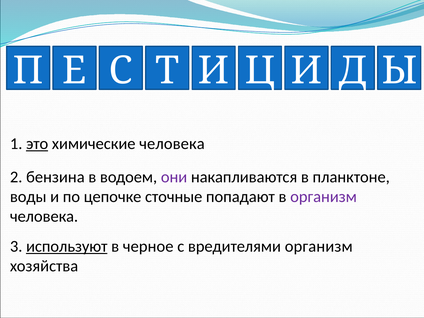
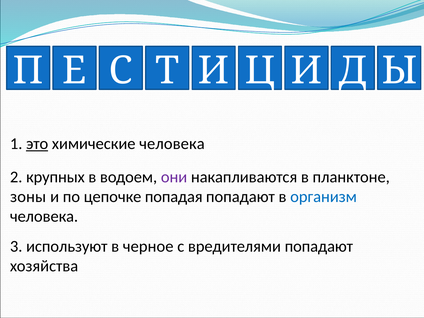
бензина: бензина -> крупных (55, 177)
воды: воды -> зоны (28, 197)
сточные: сточные -> попадая (174, 197)
организм colour: purple -> blue (324, 197)
используют underline: present -> none (67, 246)
вредителями организм: организм -> попадают (319, 246)
